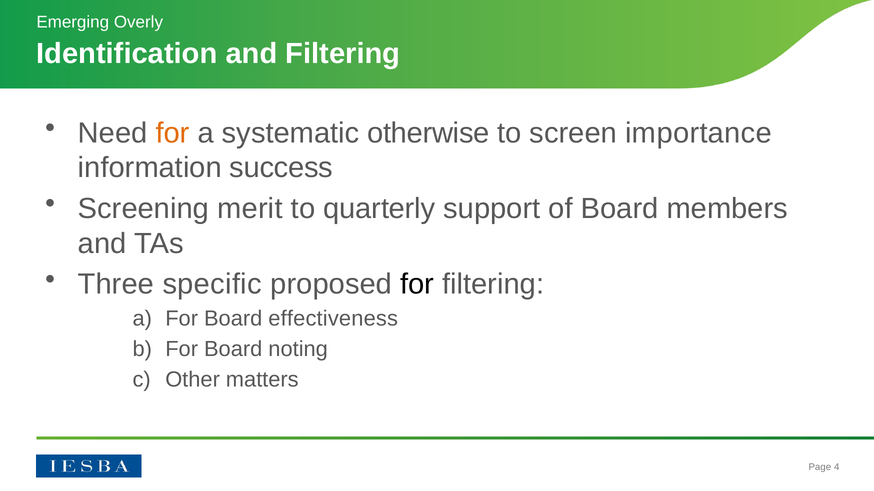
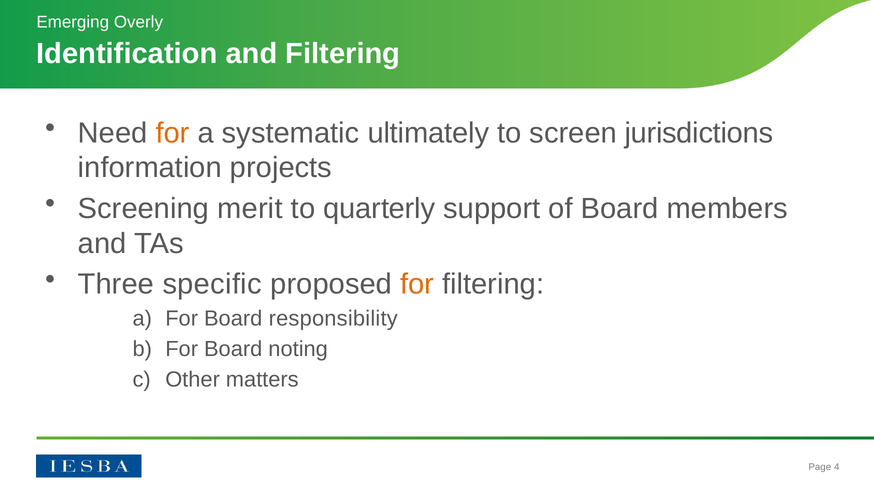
otherwise: otherwise -> ultimately (428, 133)
importance: importance -> jurisdictions (699, 133)
success: success -> projects (281, 168)
for colour: black -> orange (417, 285)
effectiveness: effectiveness -> responsibility (333, 319)
